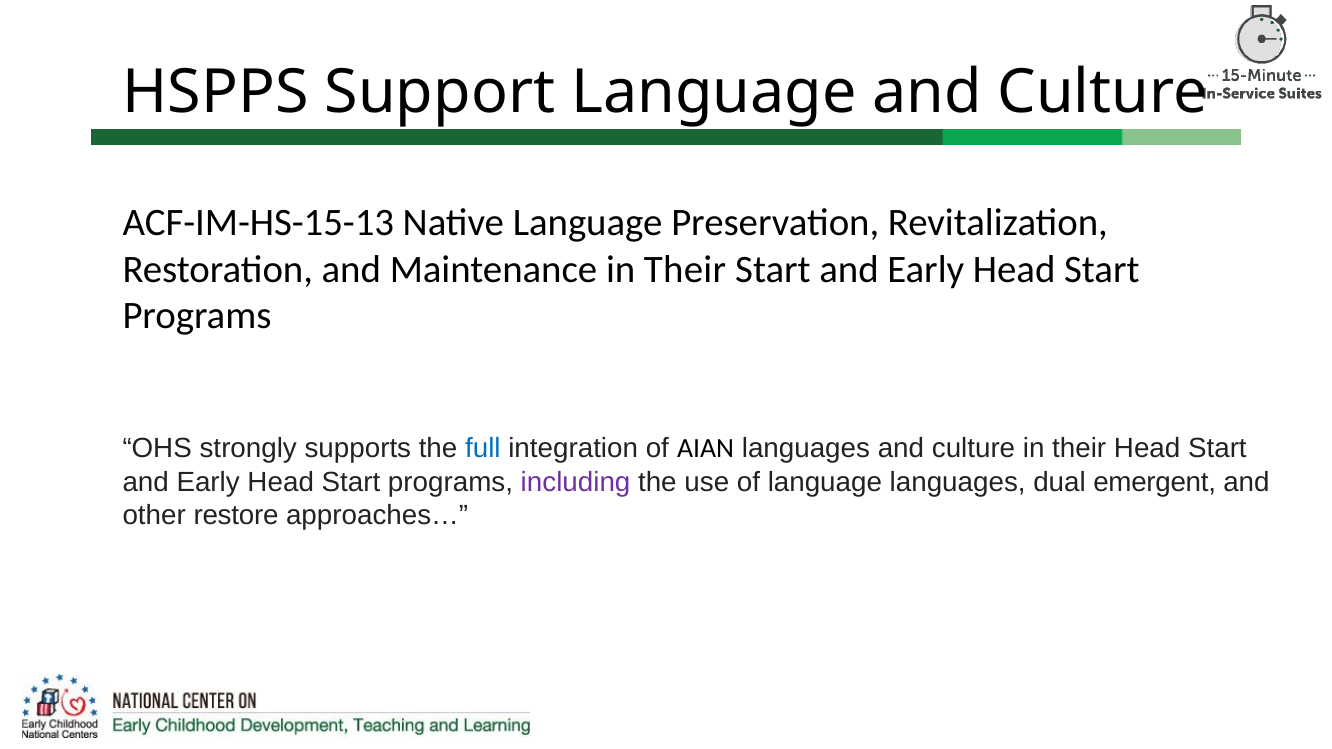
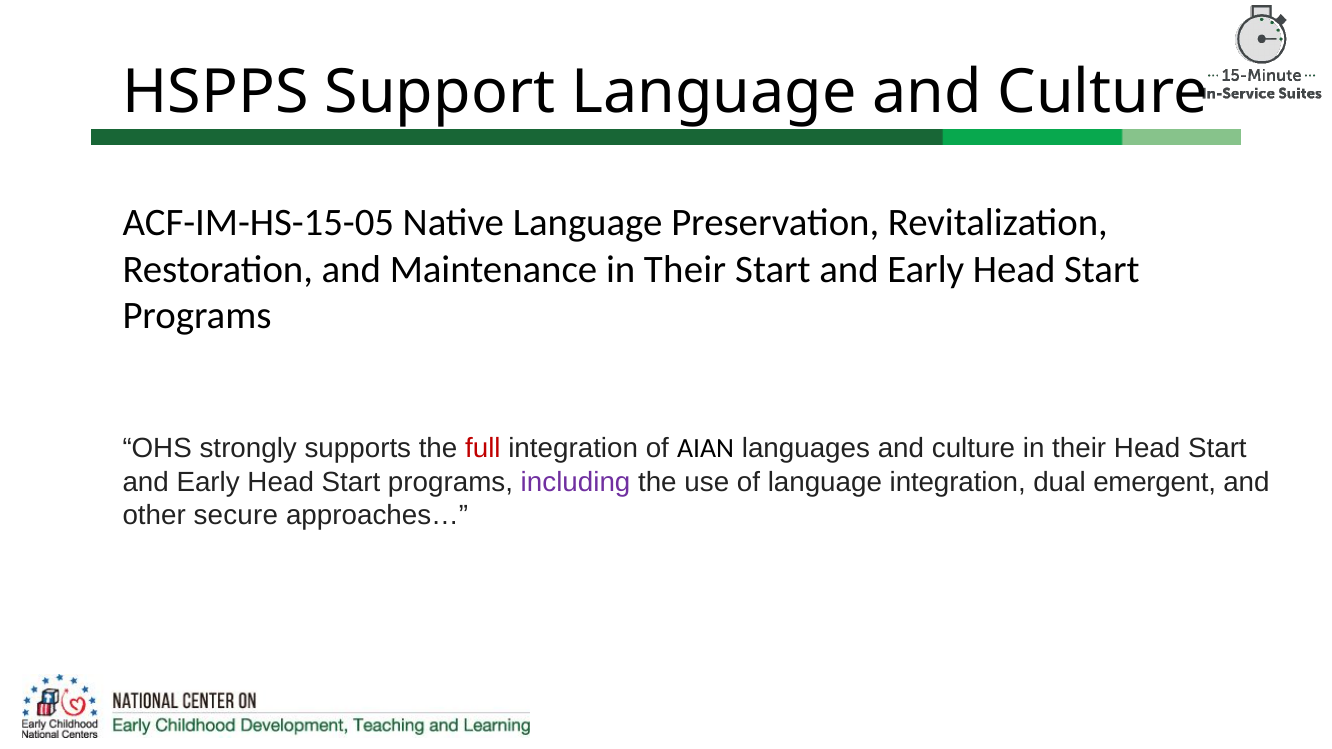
ACF-IM-HS-15-13: ACF-IM-HS-15-13 -> ACF-IM-HS-15-05 (258, 223)
full colour: blue -> red (483, 449)
language languages: languages -> integration (958, 482)
restore: restore -> secure (236, 515)
